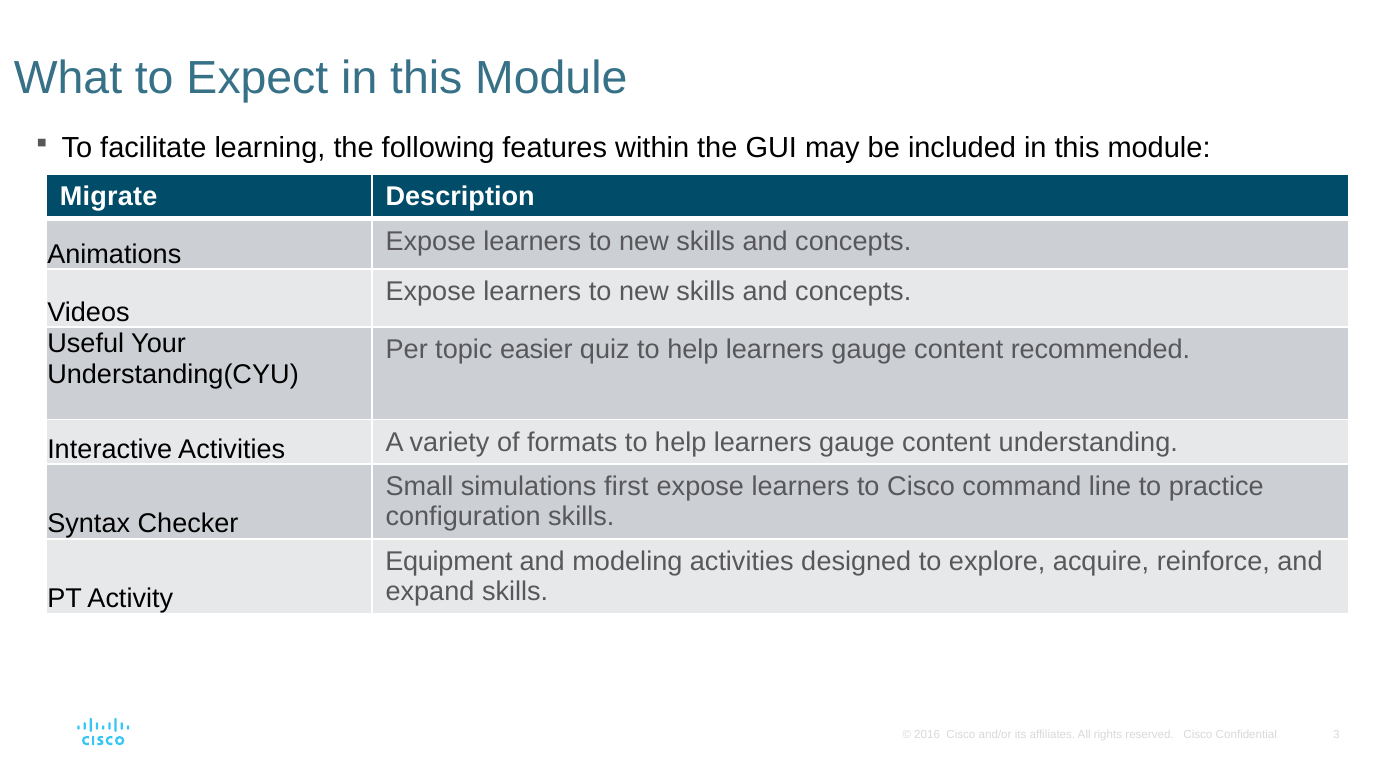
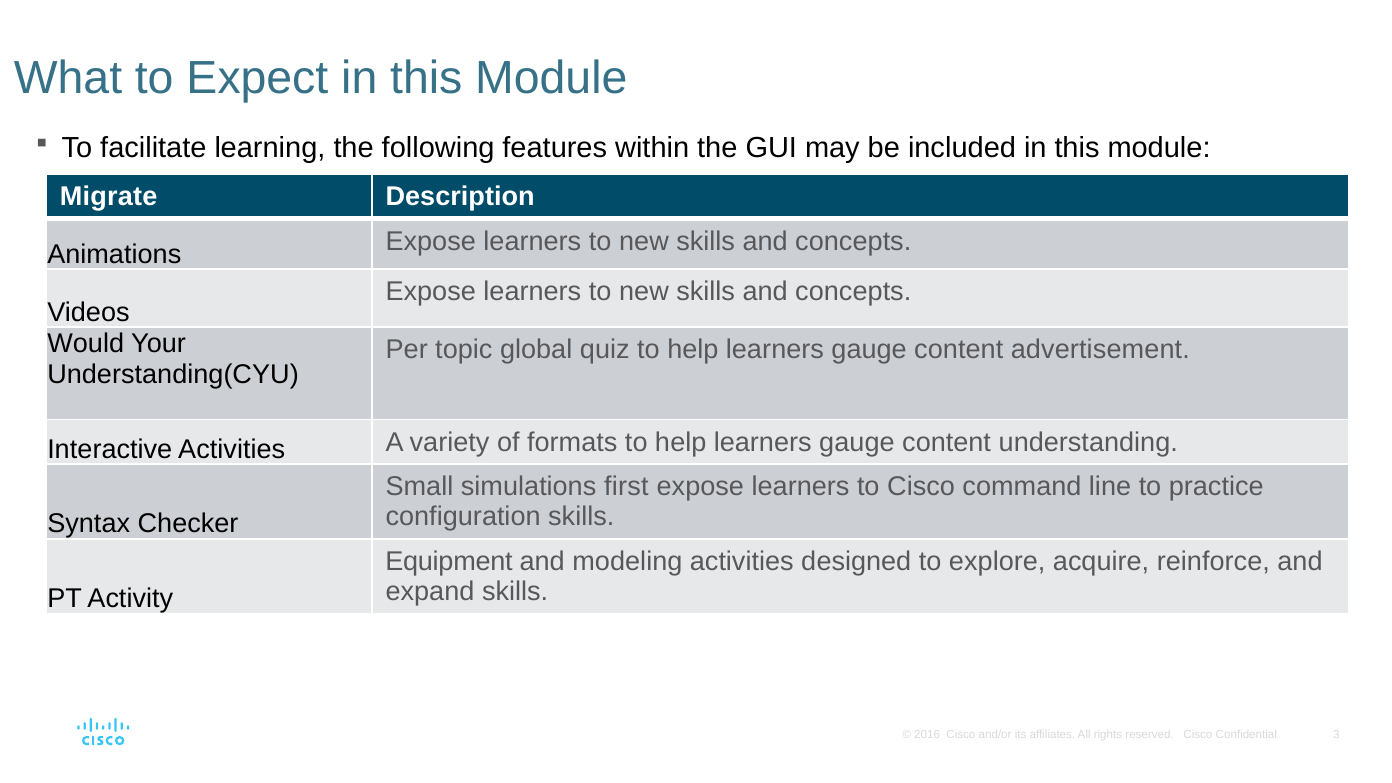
Useful: Useful -> Would (86, 344)
easier: easier -> global (536, 349)
recommended: recommended -> advertisement (1100, 349)
